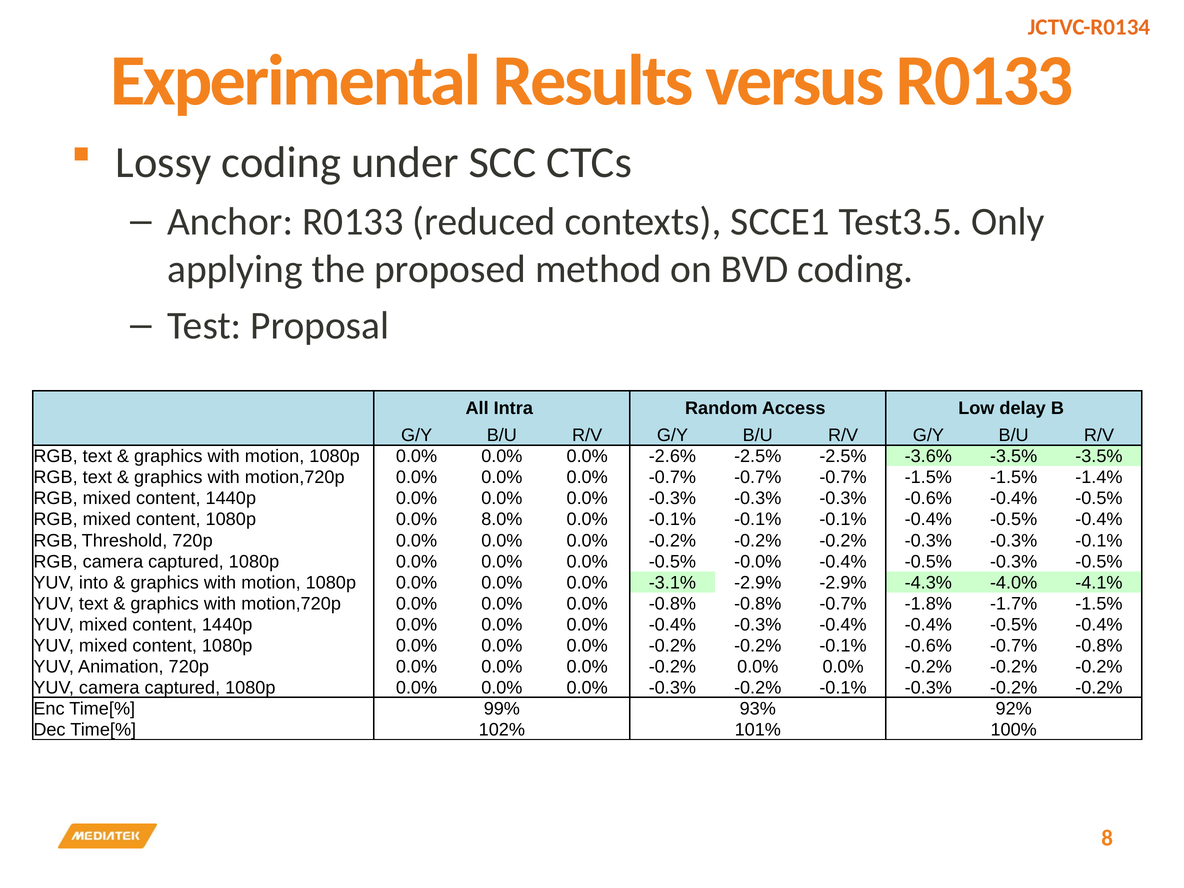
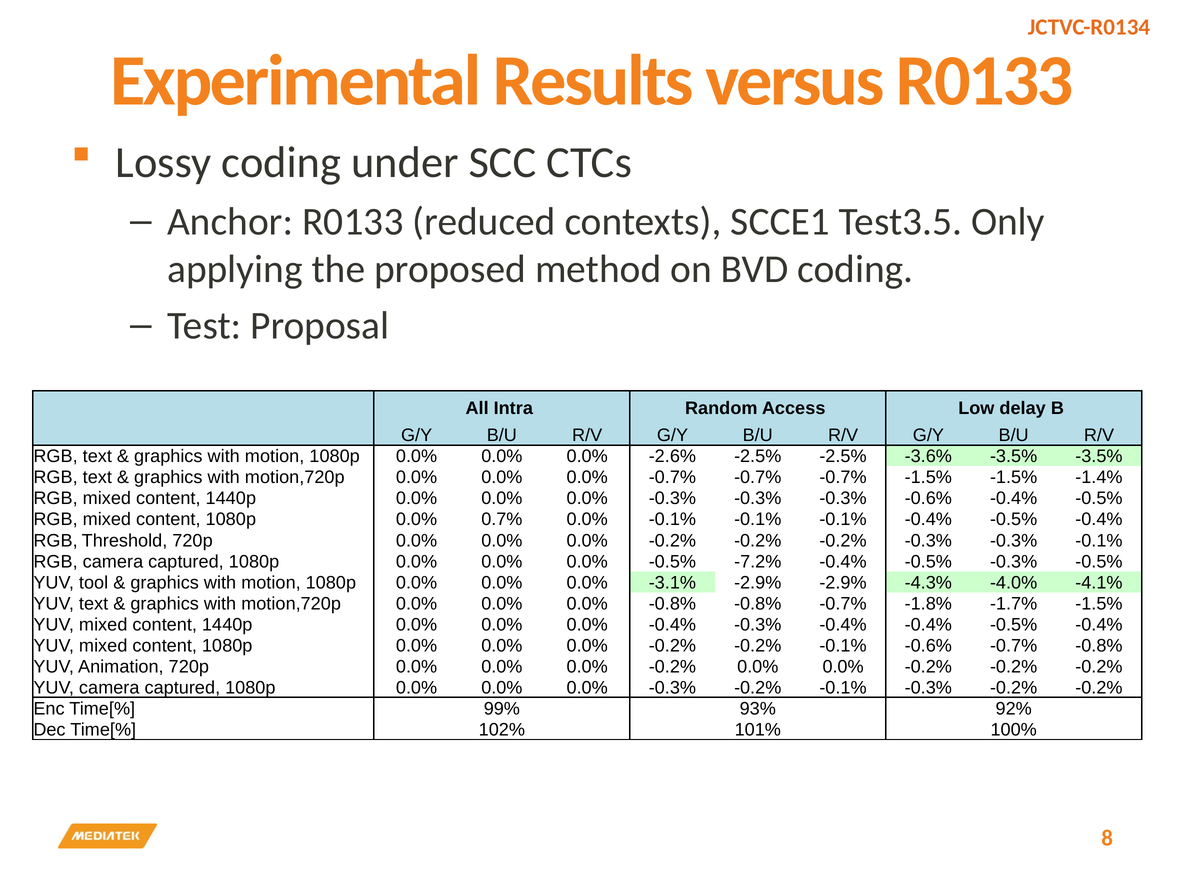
8.0%: 8.0% -> 0.7% (502, 520)
-0.0%: -0.0% -> -7.2% (758, 562)
into: into -> tool (94, 583)
